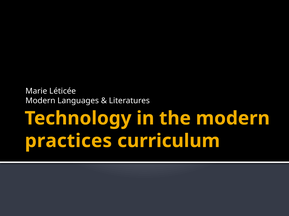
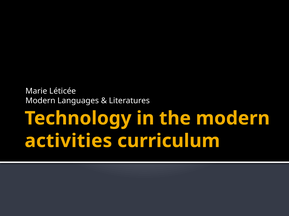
practices: practices -> activities (68, 141)
